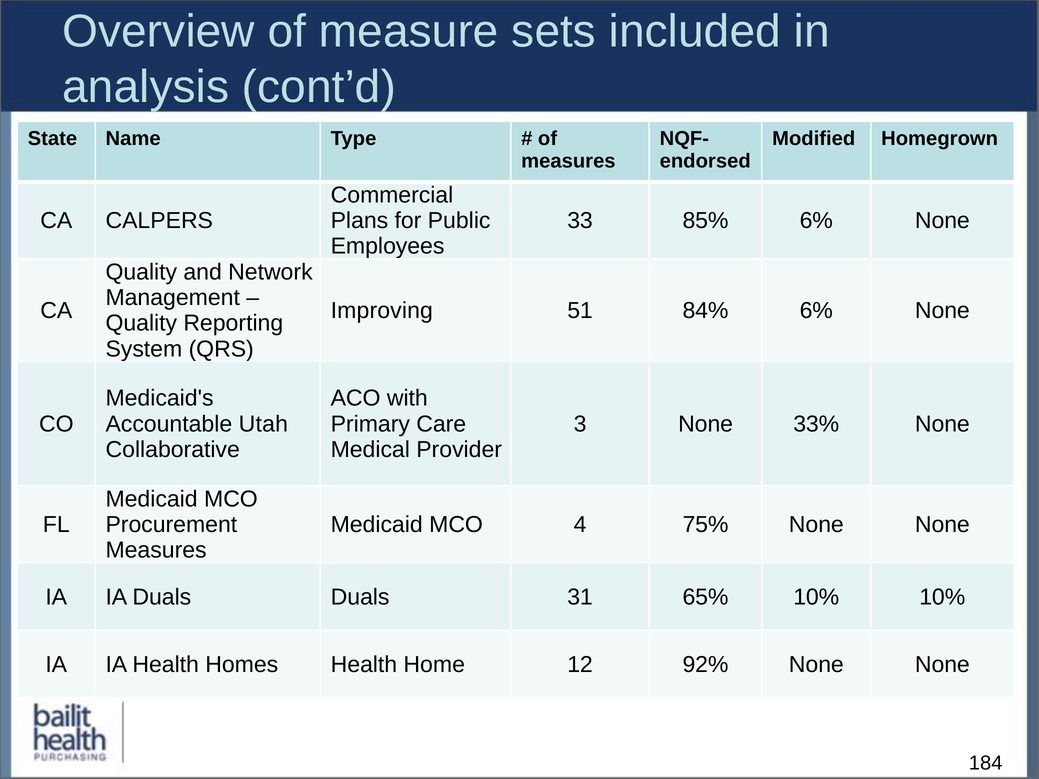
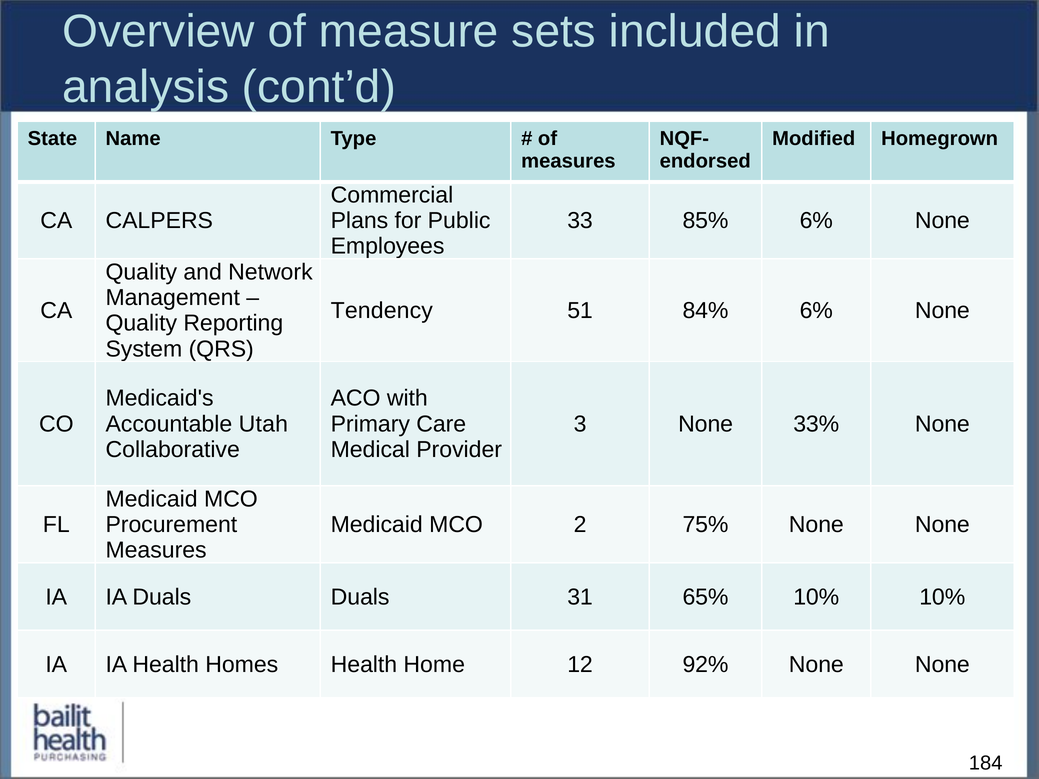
Improving: Improving -> Tendency (382, 311)
4: 4 -> 2 (580, 525)
